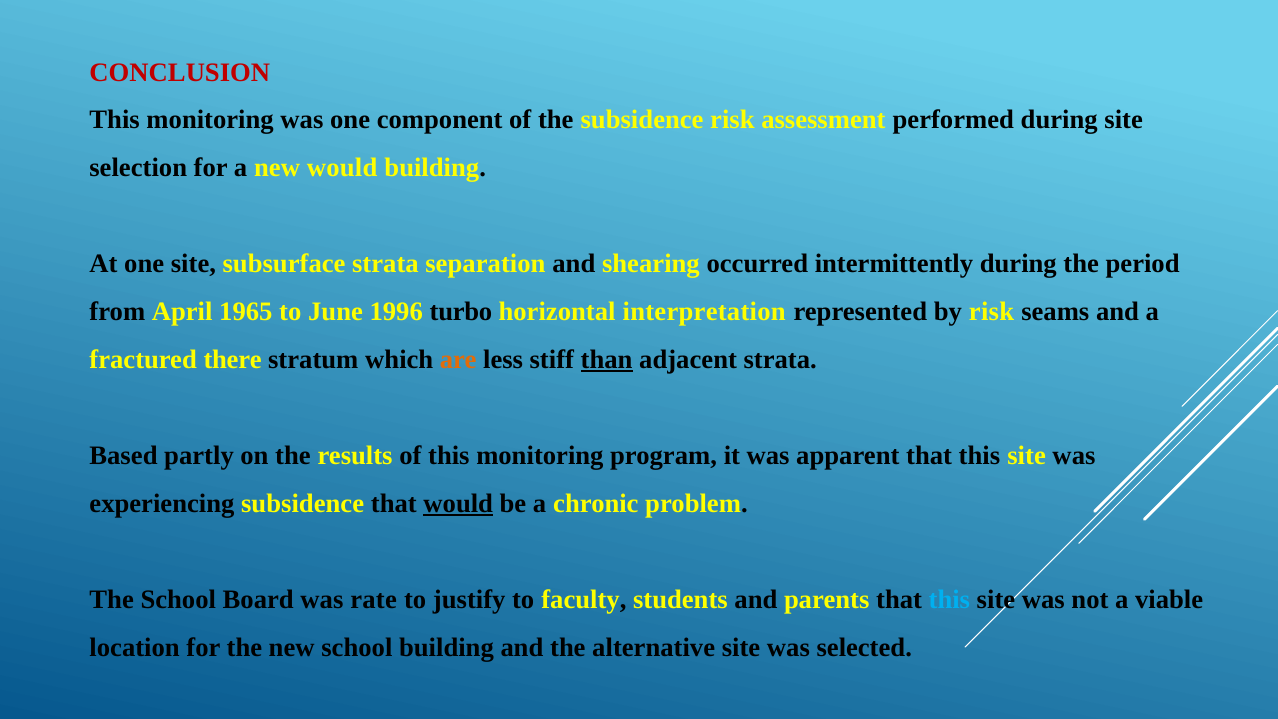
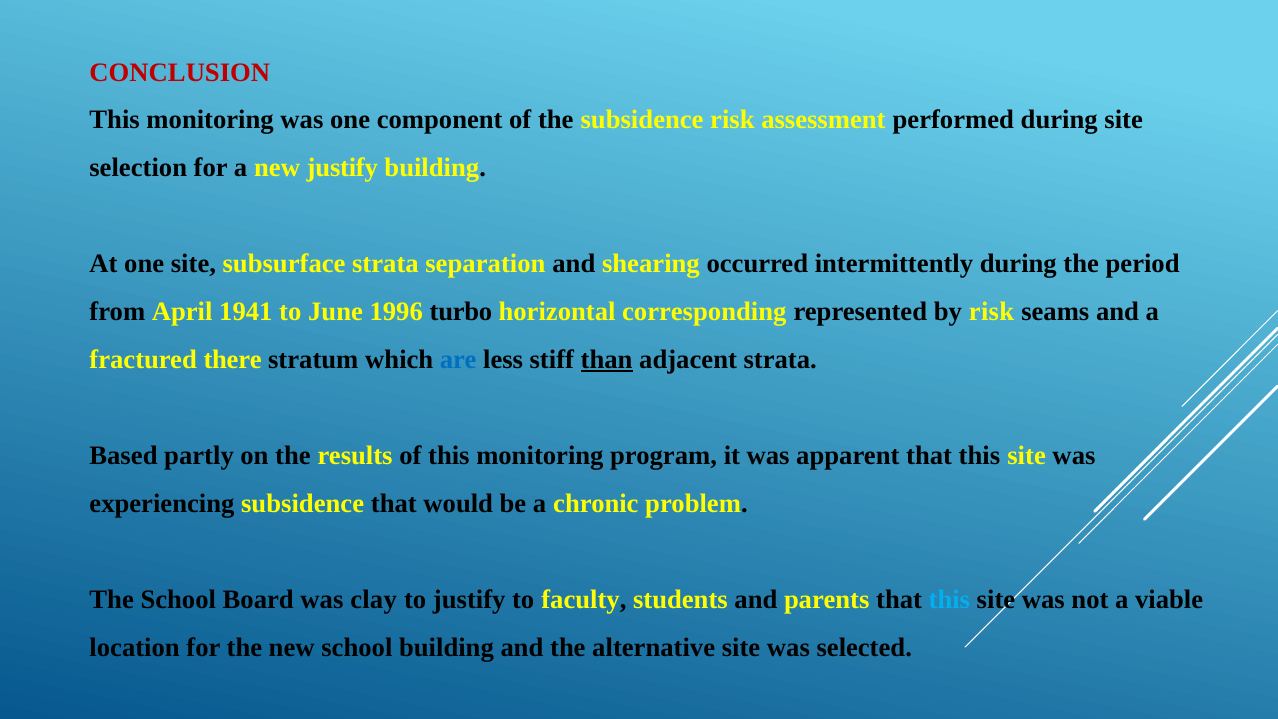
new would: would -> justify (342, 168)
1965: 1965 -> 1941 (246, 312)
interpretation: interpretation -> corresponding (704, 312)
are colour: orange -> blue (458, 360)
would underline: present -> none (458, 504)
rate: rate -> clay (374, 599)
